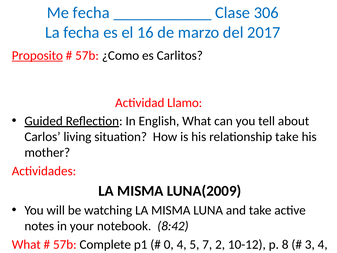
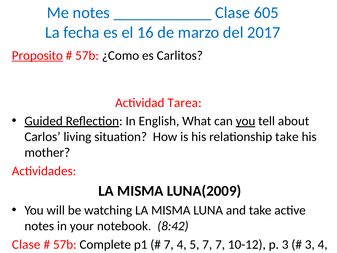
Me fecha: fecha -> notes (91, 13)
306: 306 -> 605 (266, 13)
Llamo: Llamo -> Tarea (185, 103)
you underline: none -> present (246, 121)
What: What -> Clase (26, 244)
0: 0 -> 7 (169, 244)
7 2: 2 -> 7 (220, 244)
p 8: 8 -> 3 (285, 244)
